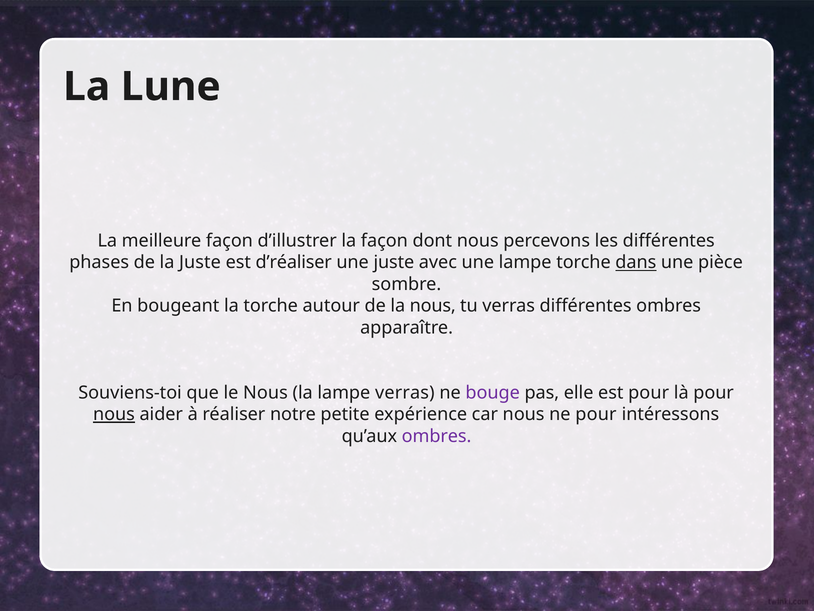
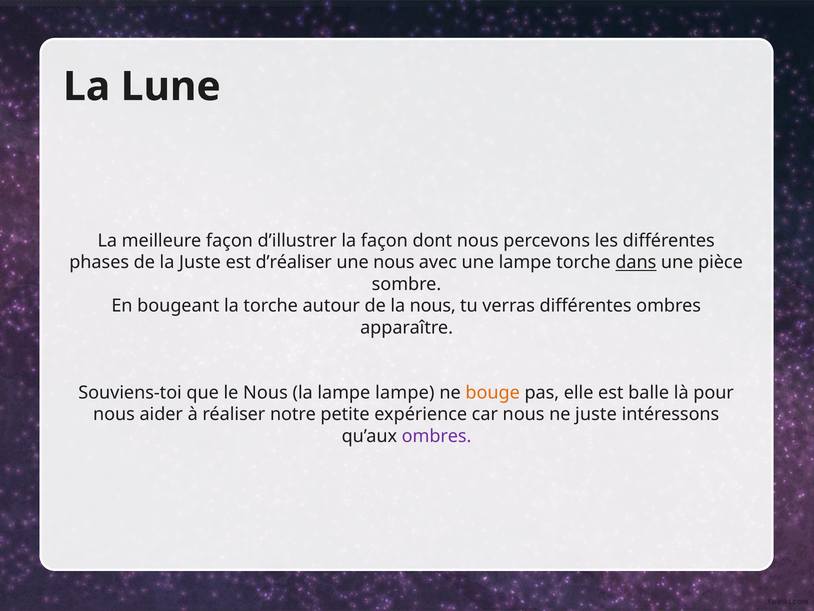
une juste: juste -> nous (394, 262)
lampe verras: verras -> lampe (405, 392)
bouge colour: purple -> orange (493, 392)
est pour: pour -> balle (649, 392)
nous underline: present -> none (114, 414)
ne pour: pour -> juste (596, 414)
